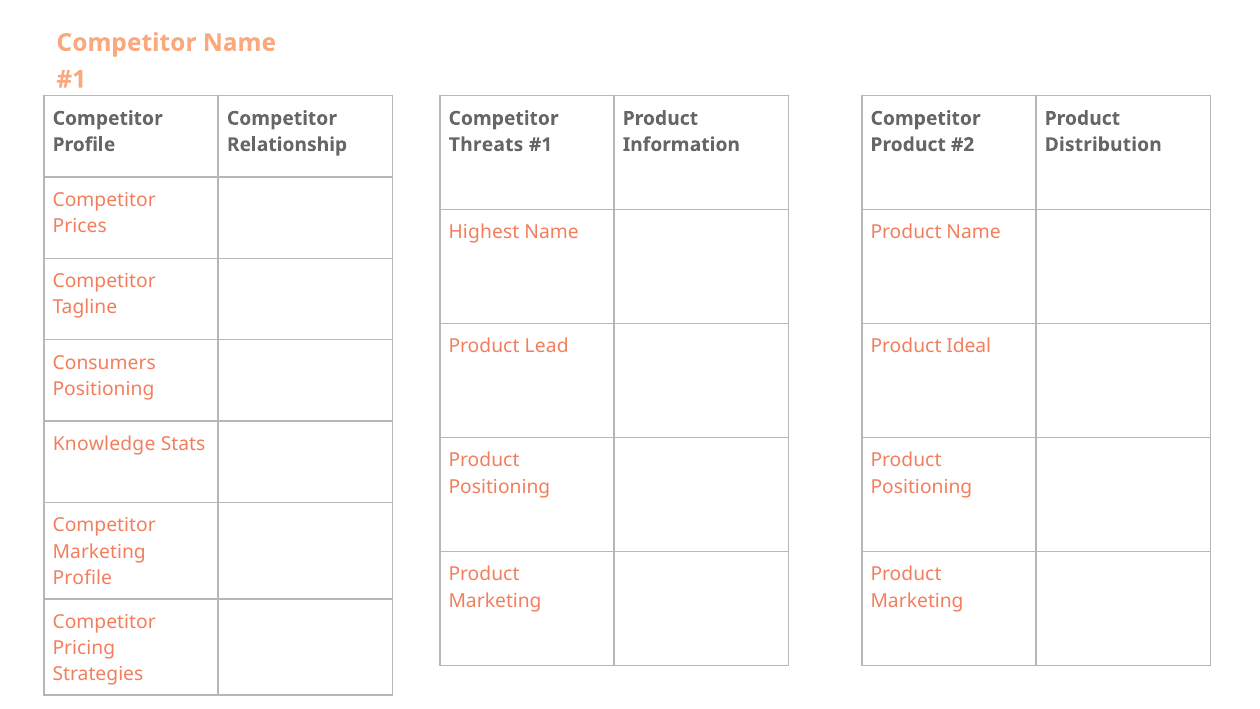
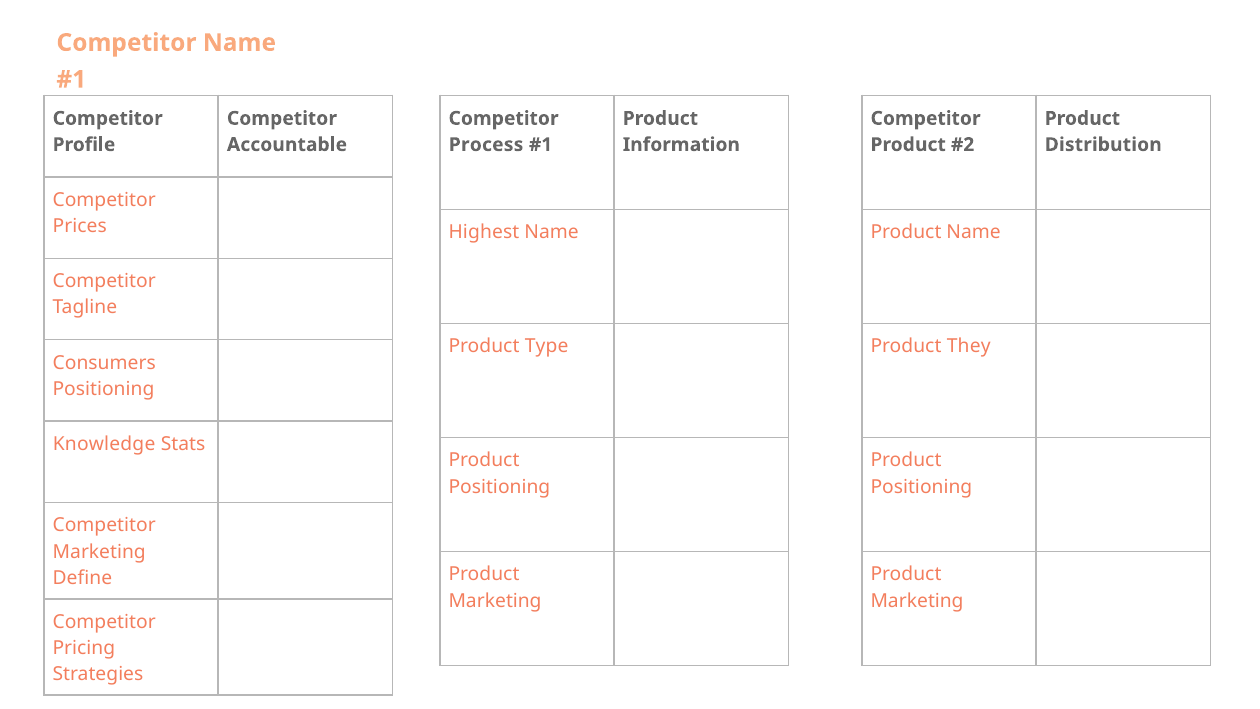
Relationship: Relationship -> Accountable (287, 145)
Threats: Threats -> Process (486, 145)
Lead: Lead -> Type (547, 346)
Ideal: Ideal -> They (969, 346)
Profile: Profile -> Define (82, 578)
